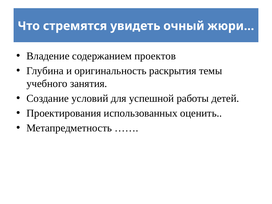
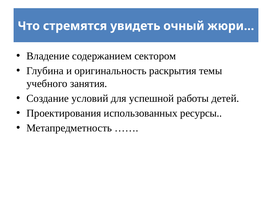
проектов: проектов -> сектором (155, 56)
оценить: оценить -> ресурсы (201, 113)
